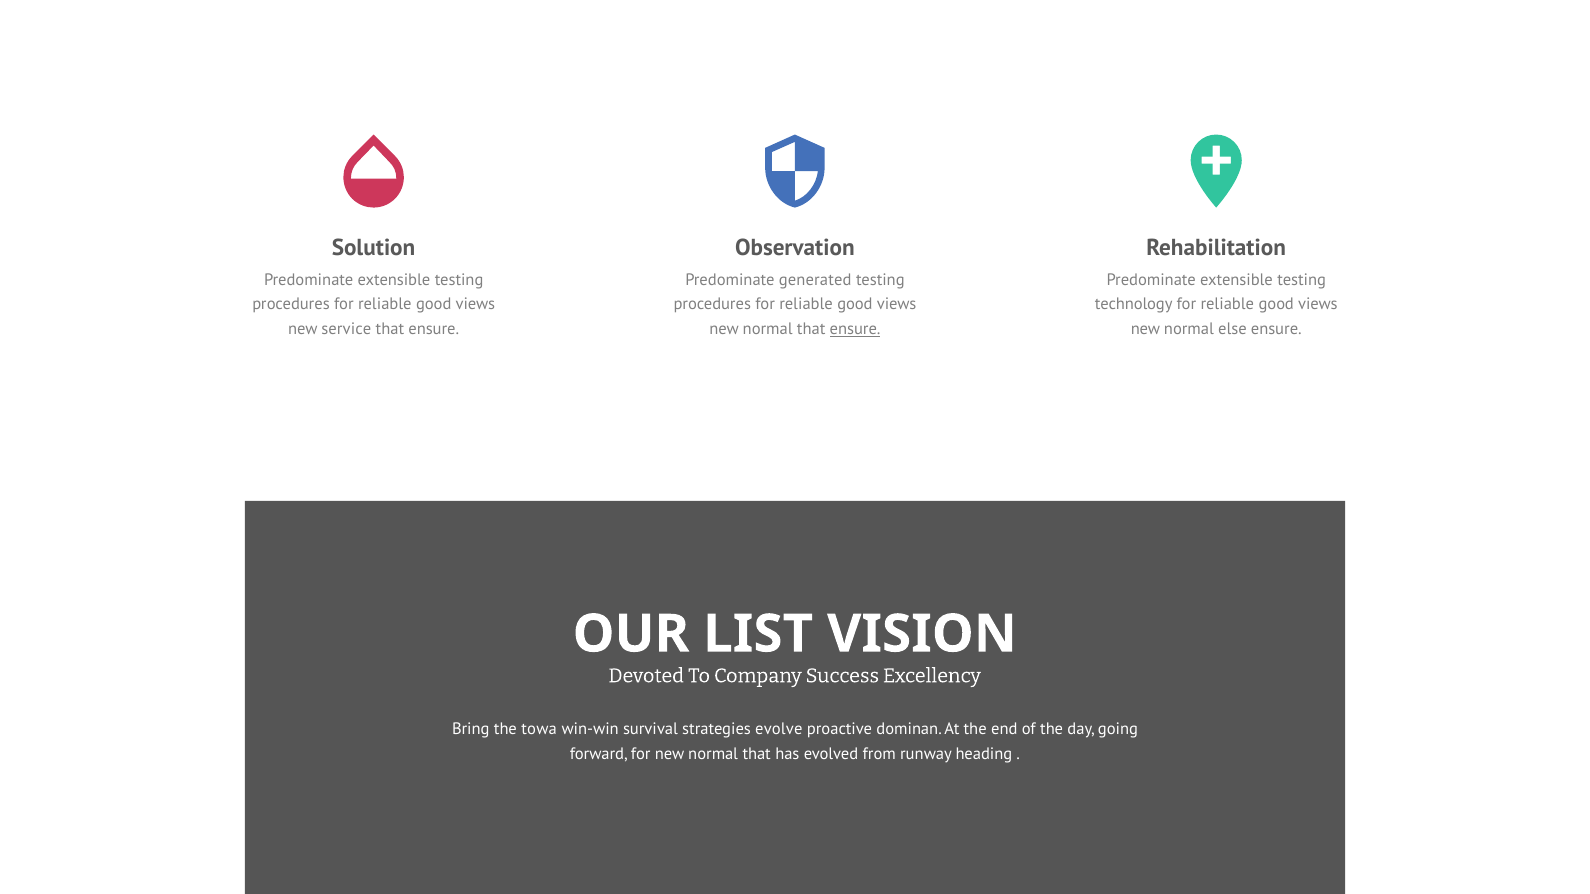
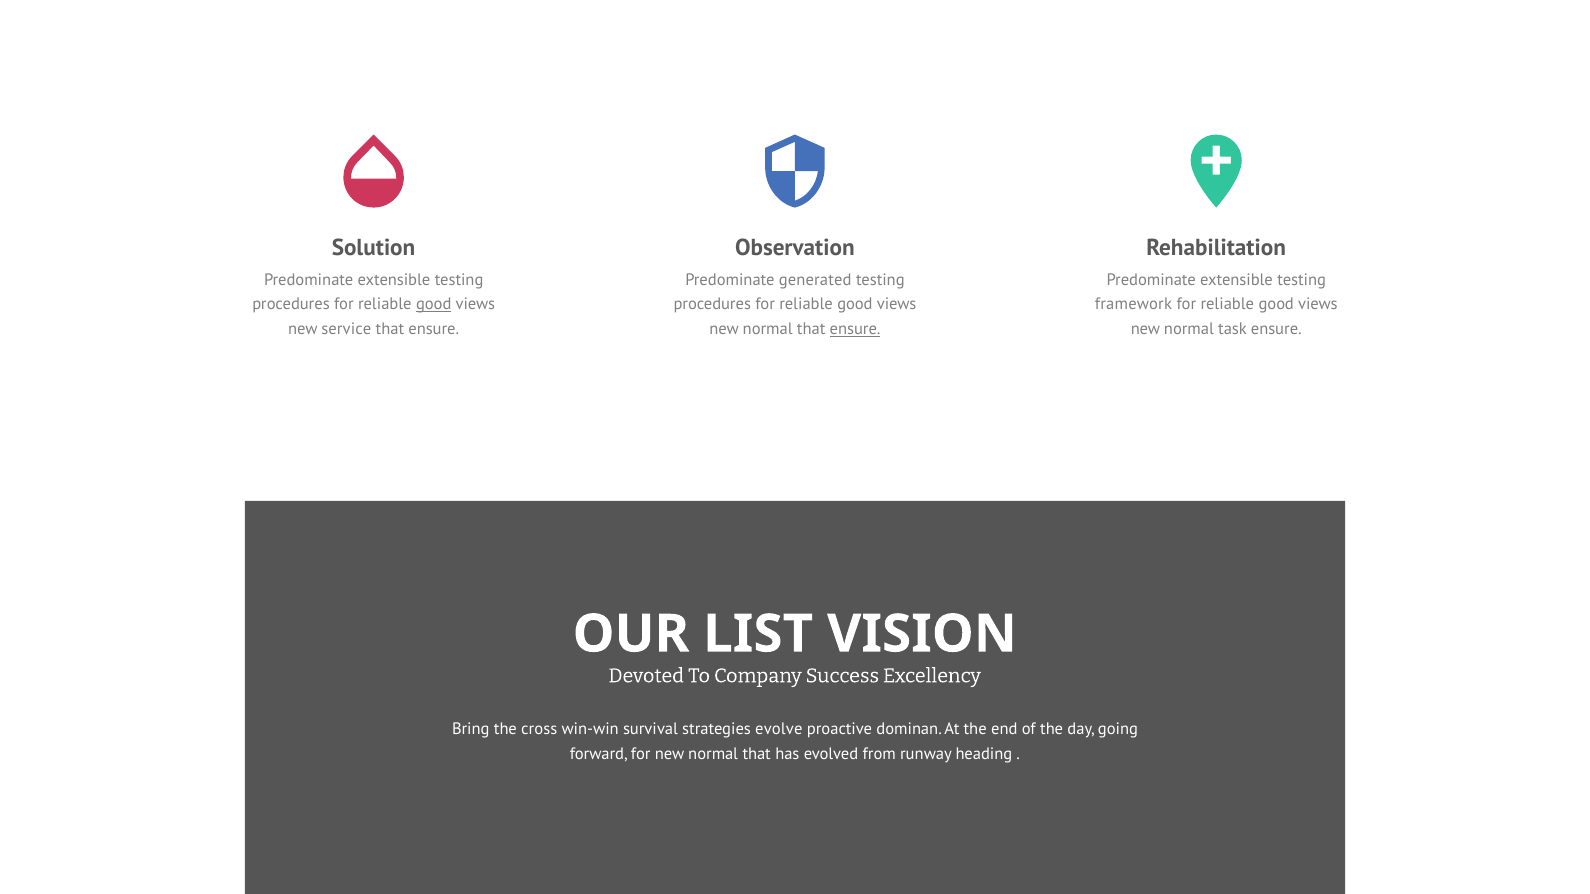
good underline: none -> present (434, 305)
technology: technology -> framework (1133, 305)
else: else -> task (1233, 329)
towa: towa -> cross (539, 730)
